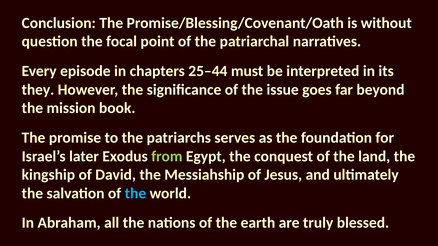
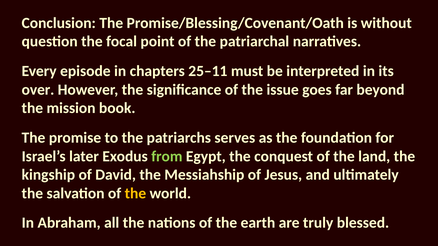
25–44: 25–44 -> 25–11 (208, 71)
they: they -> over (38, 90)
the colour: light blue -> yellow (135, 194)
